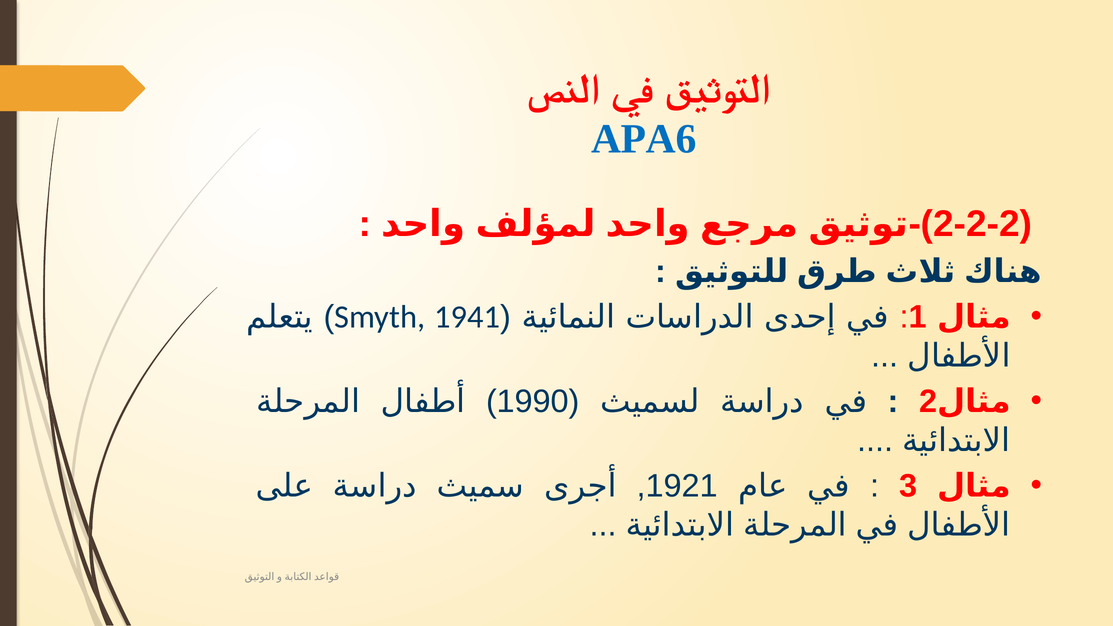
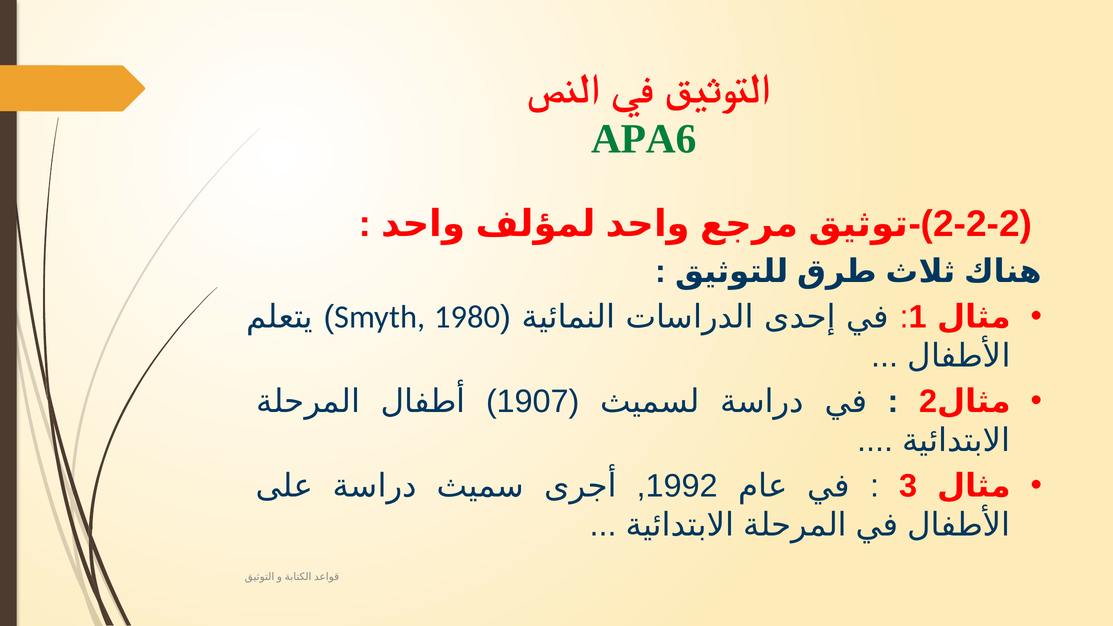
APA6 colour: blue -> green (644, 139)
1941: 1941 -> 1980 (467, 317)
1990: 1990 -> 1907 (533, 402)
1921: 1921 -> 1992 (682, 486)
